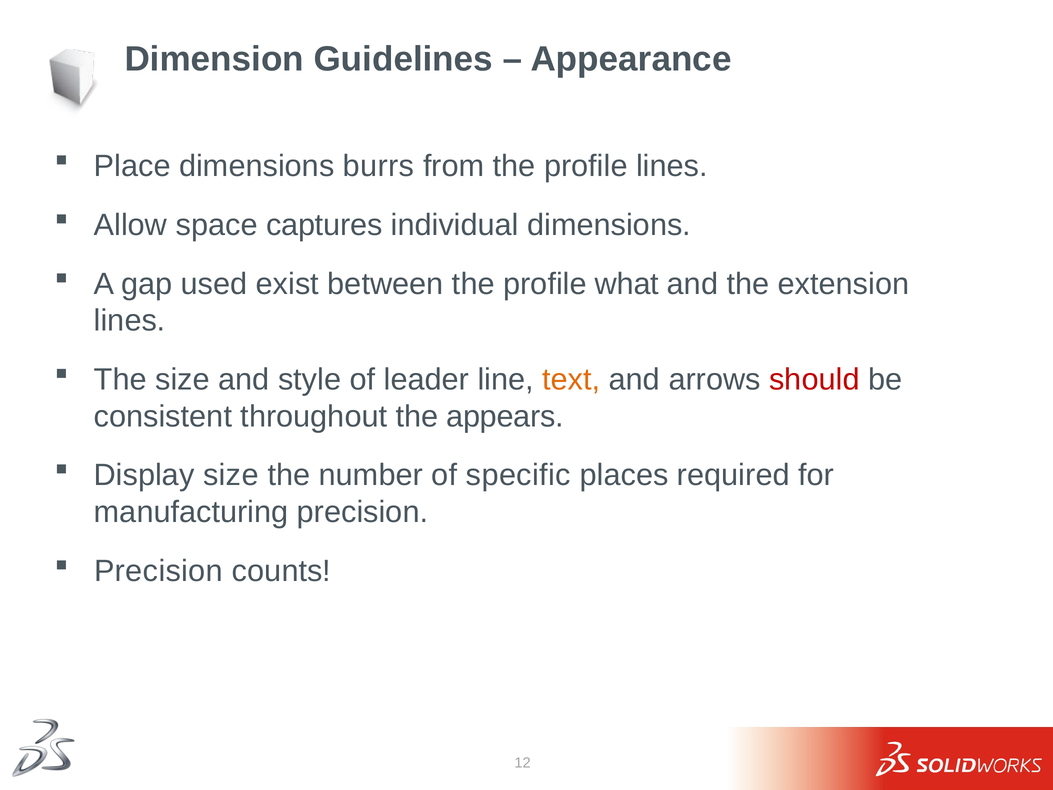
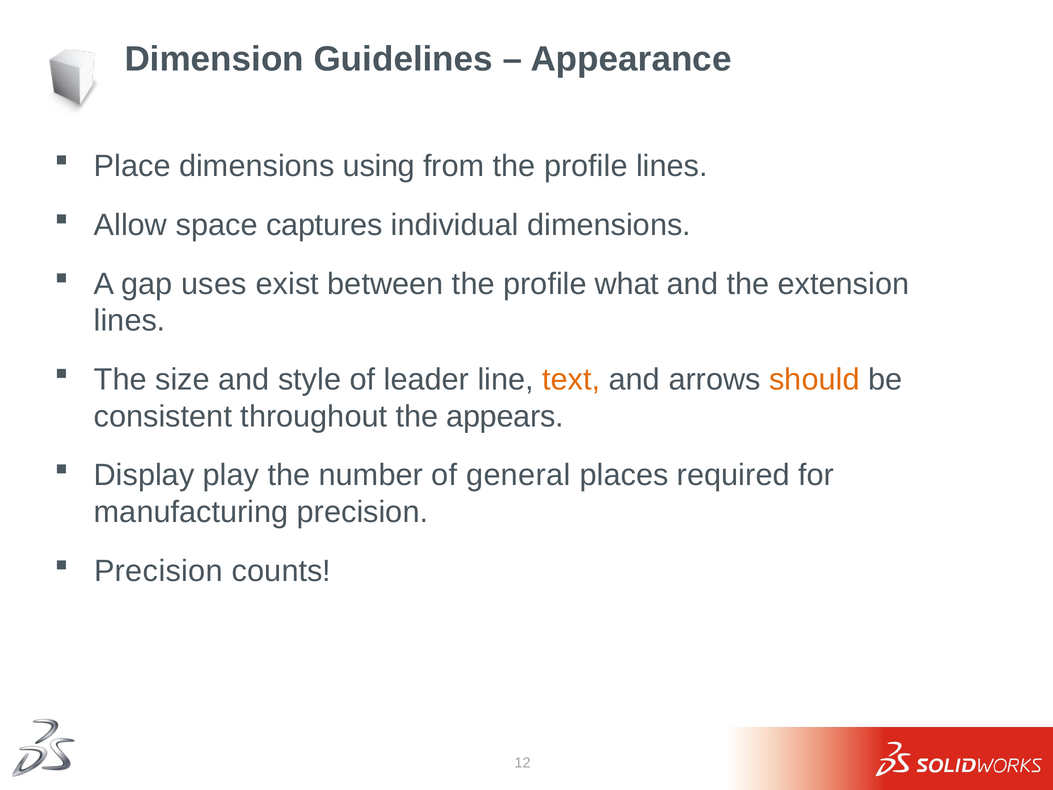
burrs: burrs -> using (379, 166)
used: used -> uses (214, 284)
should colour: red -> orange (814, 379)
Display size: size -> play (231, 475)
specific: specific -> general (518, 475)
